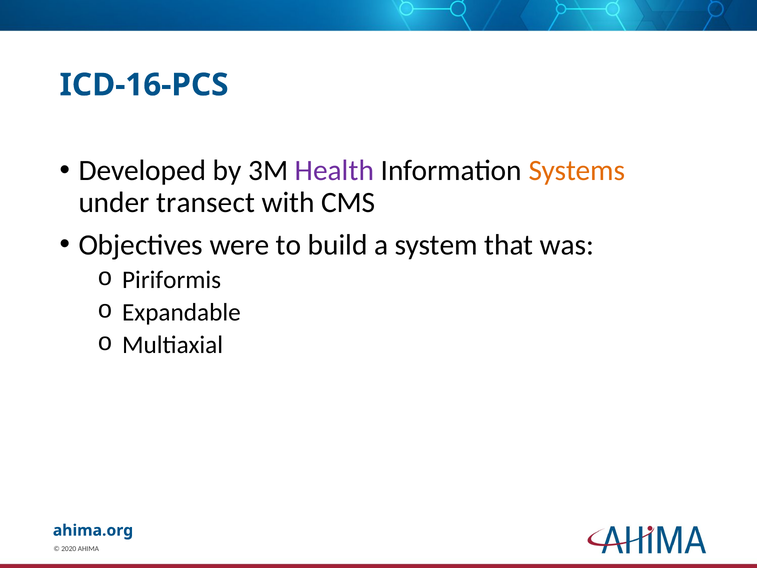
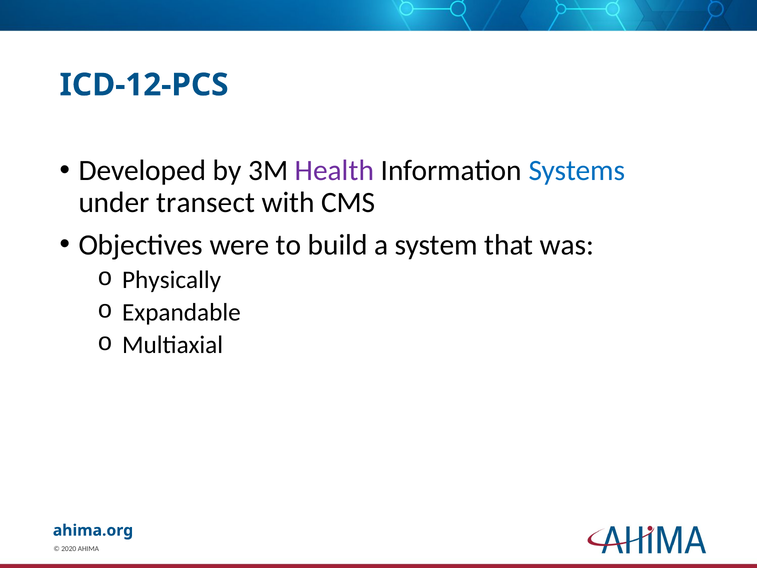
ICD-16-PCS: ICD-16-PCS -> ICD-12-PCS (144, 85)
Systems colour: orange -> blue (577, 171)
Piriformis: Piriformis -> Physically (172, 280)
